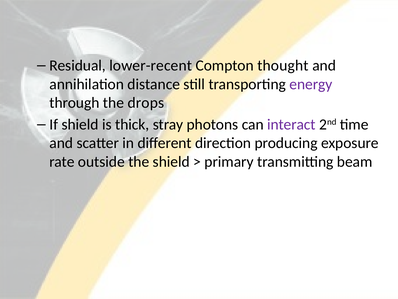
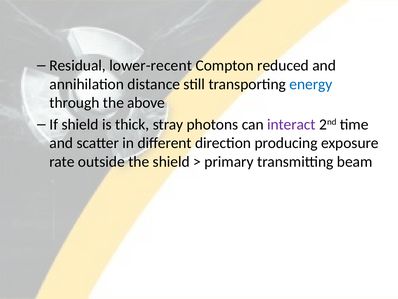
thought: thought -> reduced (283, 65)
energy colour: purple -> blue (311, 84)
drops: drops -> above (146, 103)
